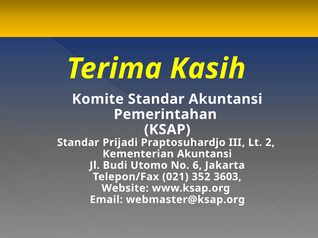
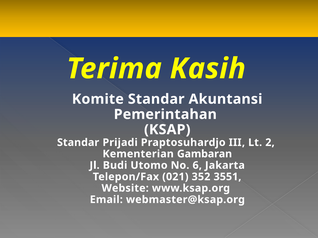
Kementerian Akuntansi: Akuntansi -> Gambaran (205, 154)
3603: 3603 -> 3551 (227, 177)
